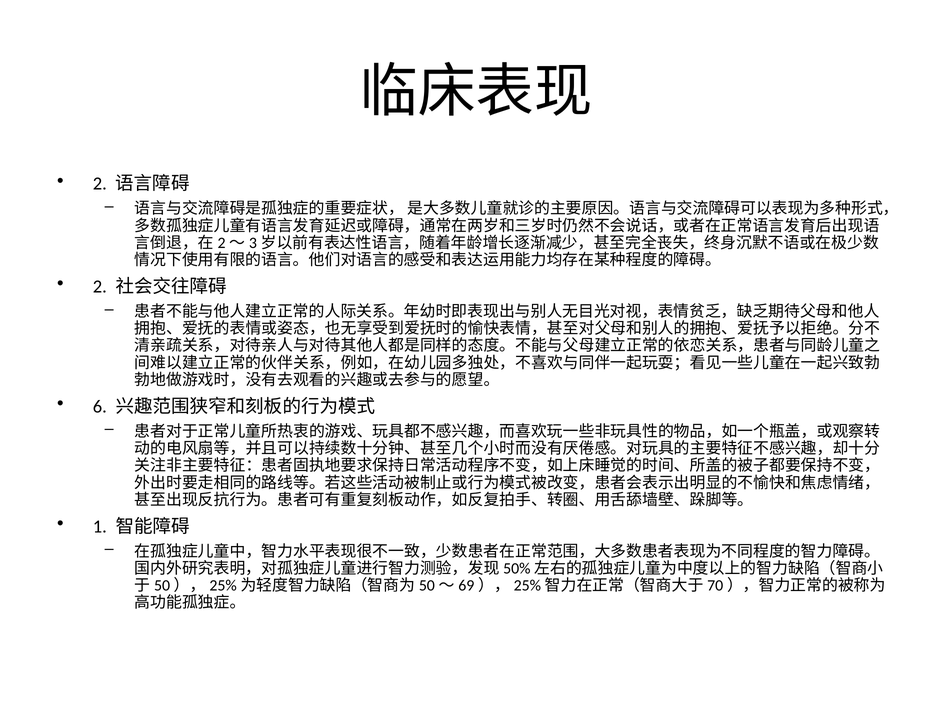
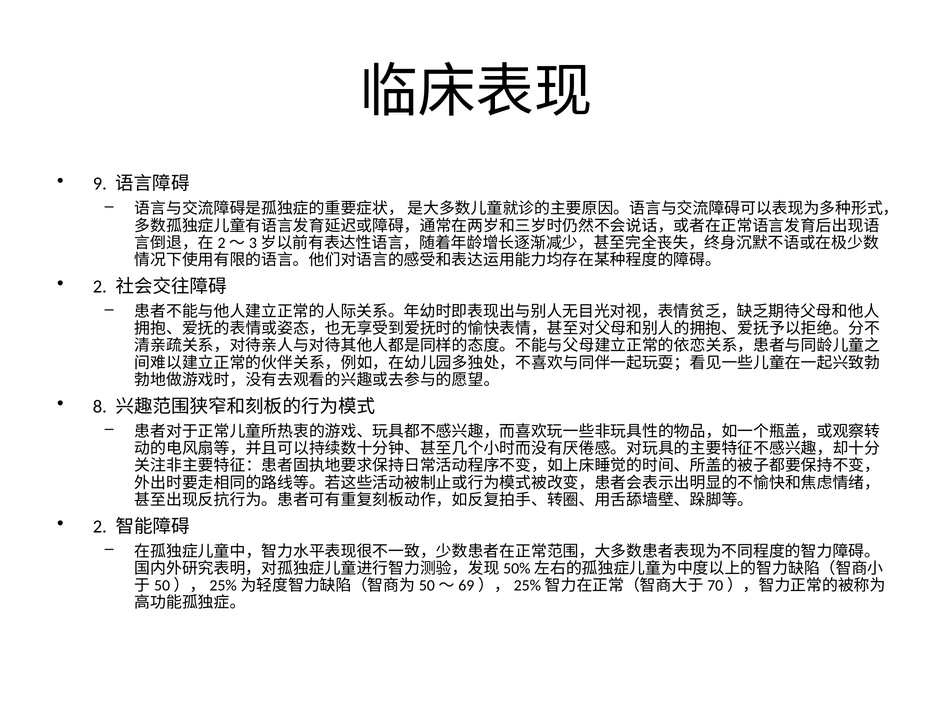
2: 2 -> 9 (100, 184)
6: 6 -> 8 (100, 407)
1: 1 -> 2 (100, 526)
